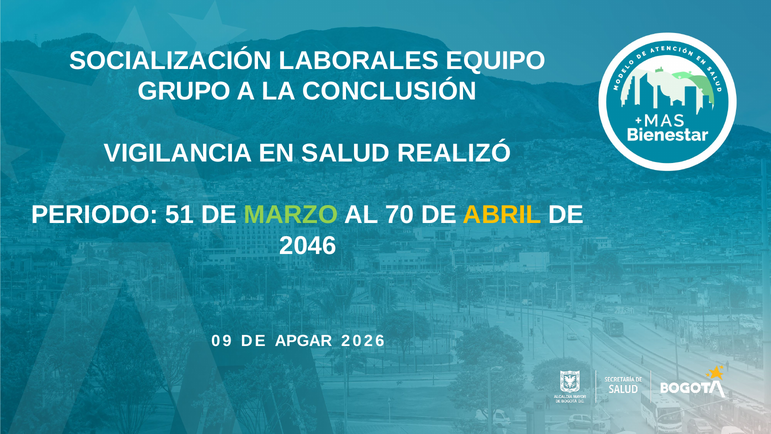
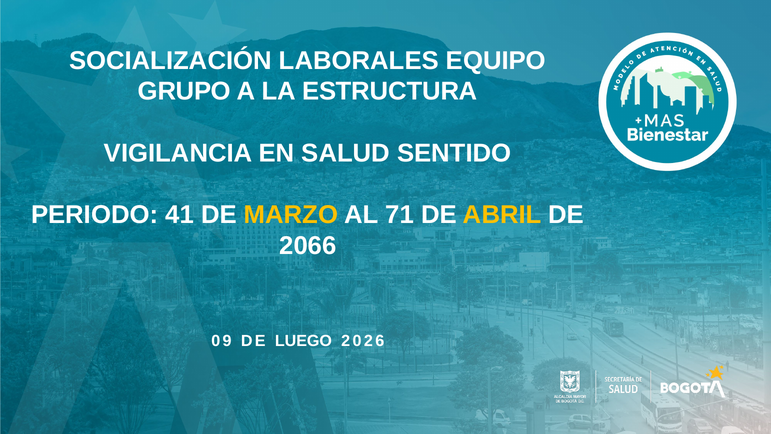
CONCLUSIÓN: CONCLUSIÓN -> ESTRUCTURA (390, 91)
REALIZÓ: REALIZÓ -> SENTIDO (454, 153)
51: 51 -> 41 (180, 215)
MARZO colour: light green -> yellow (291, 215)
70: 70 -> 71 (400, 215)
2046: 2046 -> 2066 (308, 246)
APGAR: APGAR -> LUEGO (303, 341)
